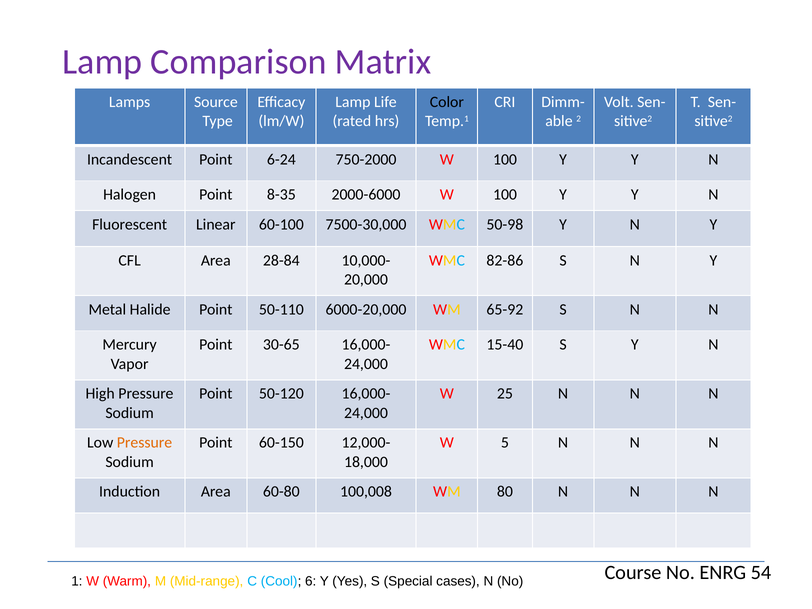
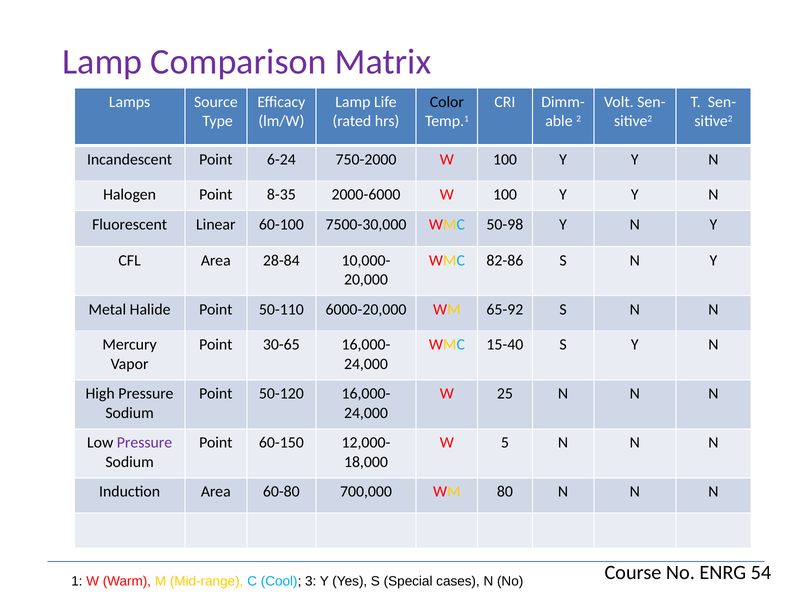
Pressure colour: orange -> purple (144, 443)
100,008: 100,008 -> 700,000 (366, 492)
6: 6 -> 3 (311, 581)
